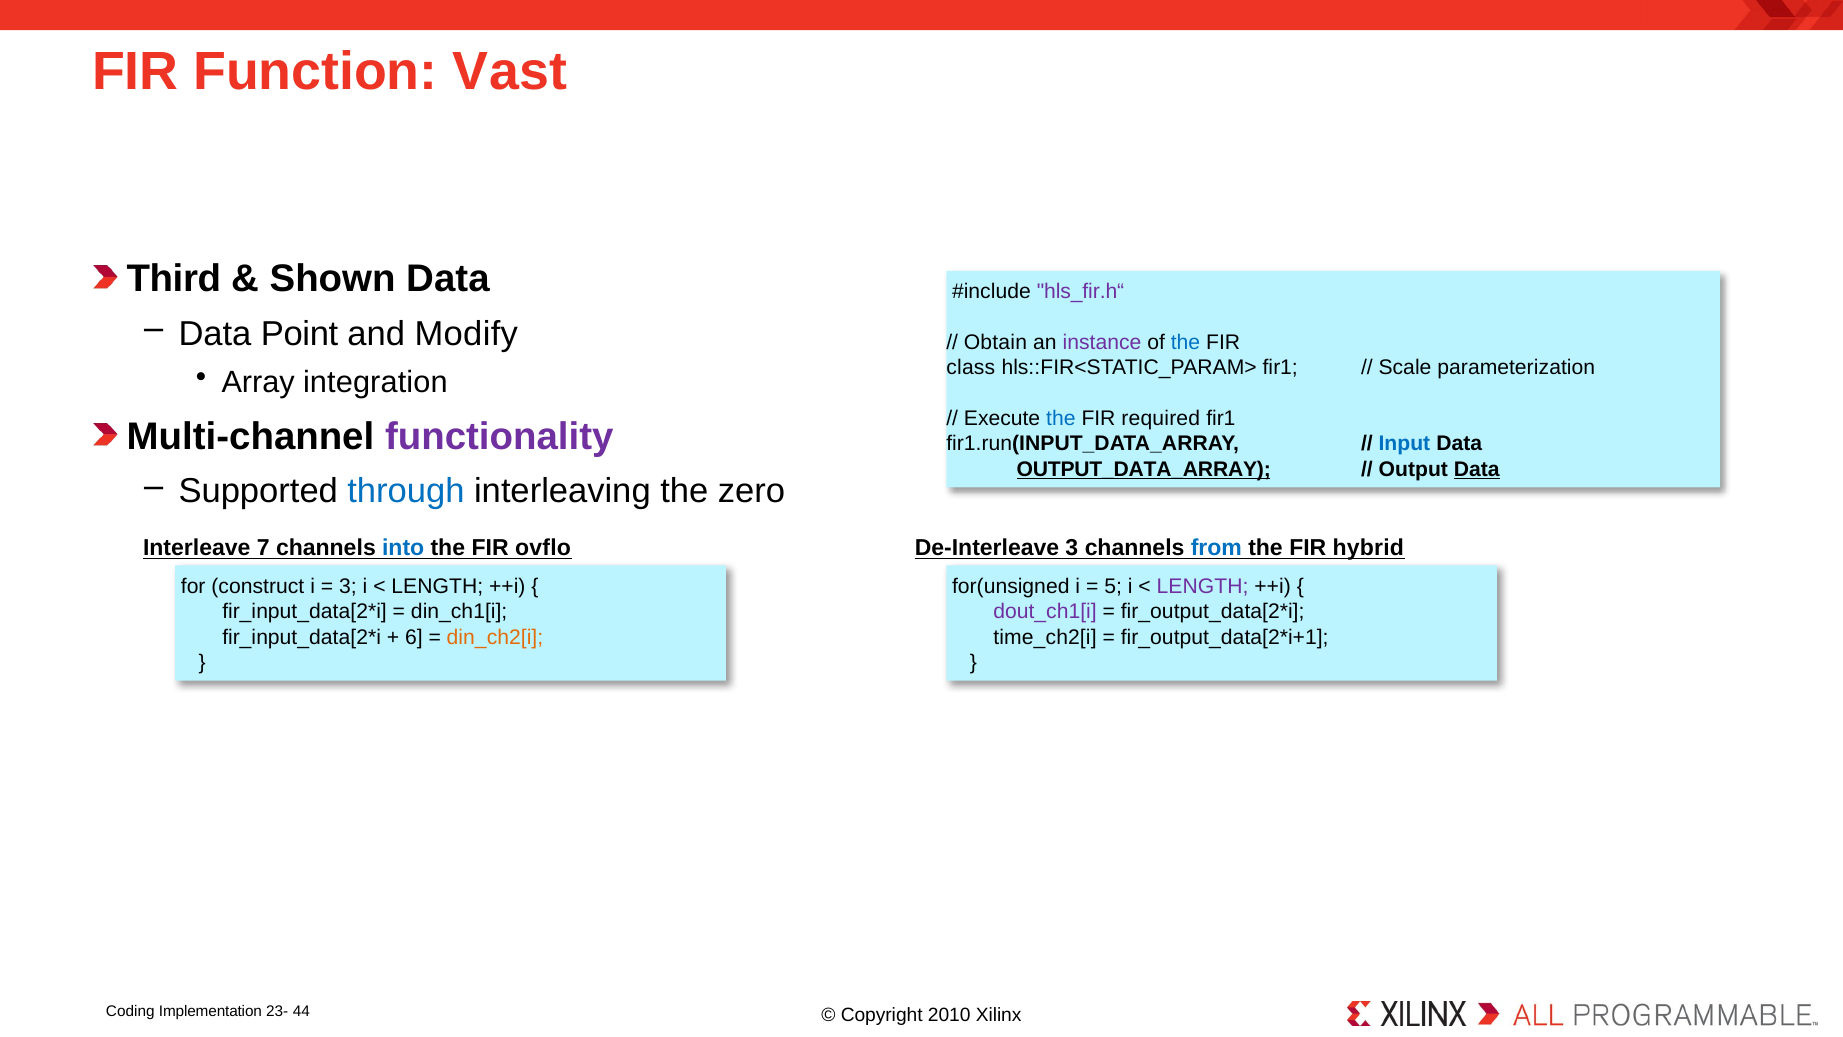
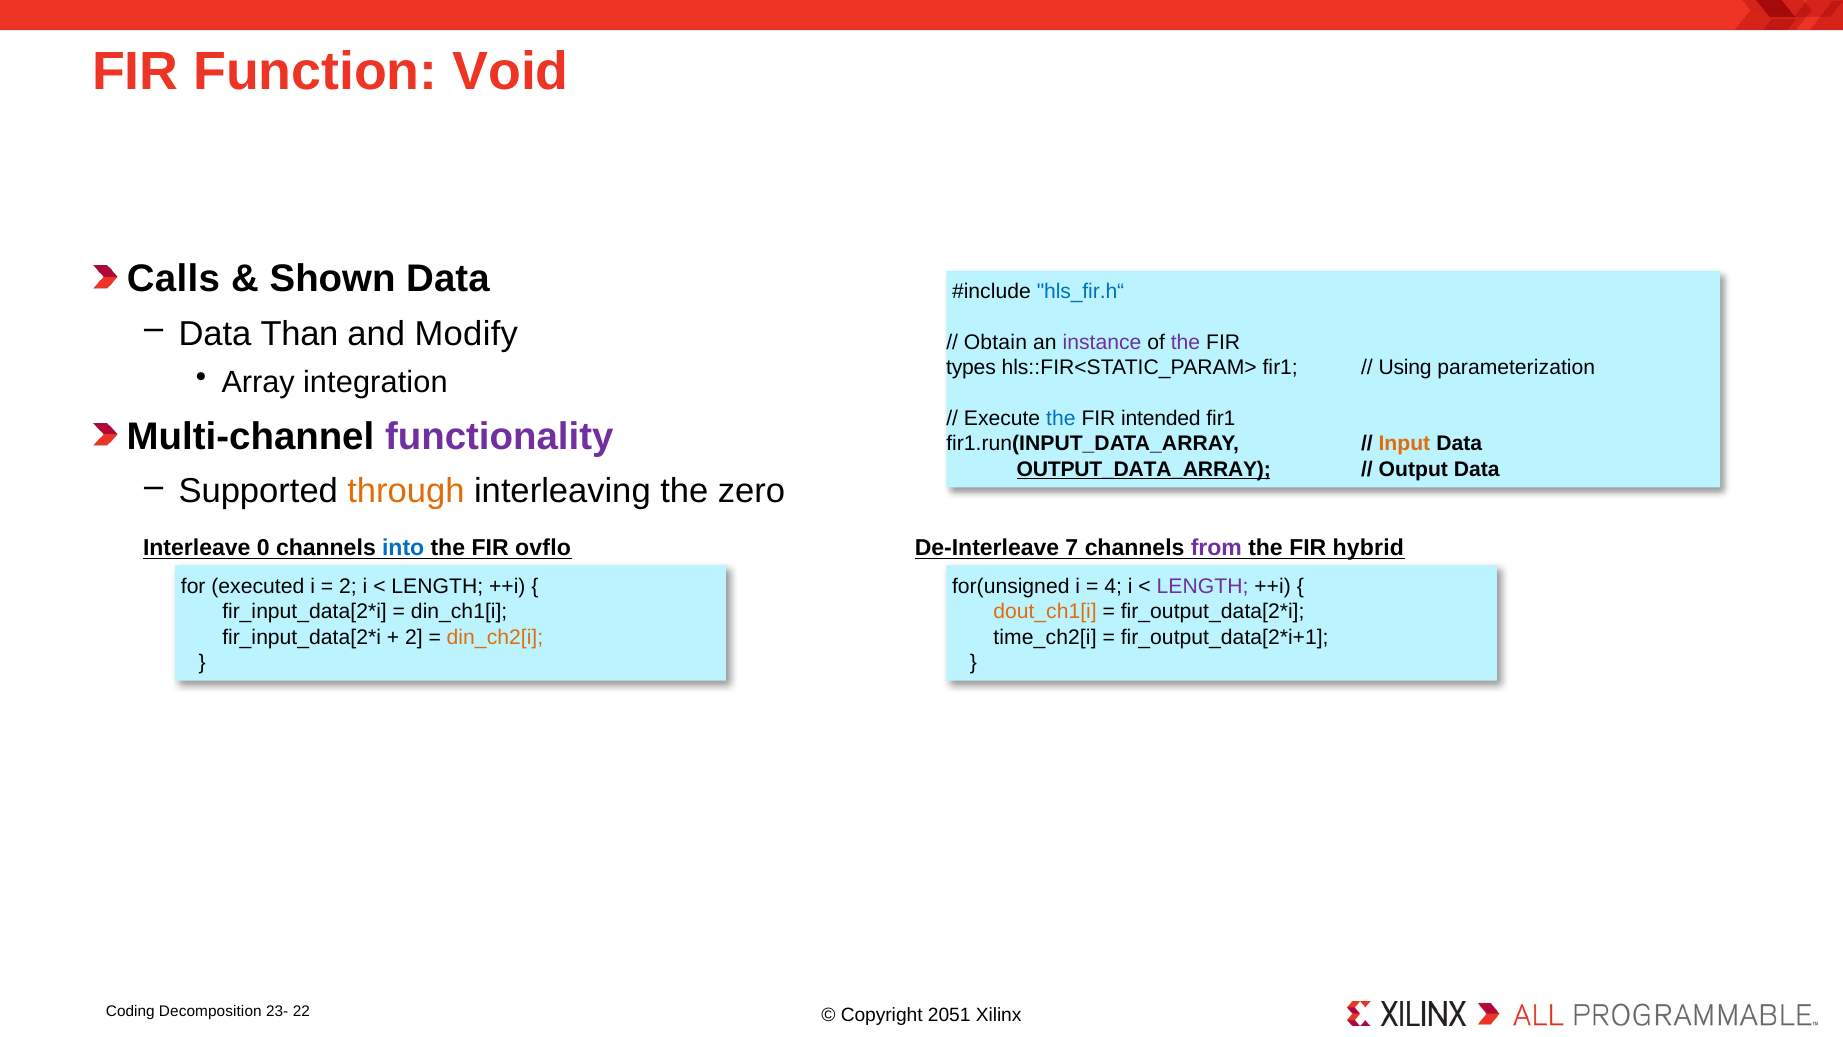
Vast: Vast -> Void (511, 71)
Third: Third -> Calls (173, 279)
hls_fir.h“ colour: purple -> blue (1080, 292)
Point: Point -> Than (300, 334)
the colour: blue -> purple (1186, 343)
class: class -> types (971, 368)
Scale: Scale -> Using (1405, 368)
required: required -> intended (1161, 419)
Input colour: blue -> orange (1404, 444)
Data underline: present -> none (1477, 469)
through colour: blue -> orange (406, 491)
7: 7 -> 0 (263, 548)
De-Interleave 3: 3 -> 7 (1072, 548)
from colour: blue -> purple (1216, 548)
construct: construct -> executed (258, 586)
3: 3 -> 2 (348, 586)
5: 5 -> 4 (1113, 586)
dout_ch1[i colour: purple -> orange (1045, 612)
6: 6 -> 2 (414, 637)
Implementation: Implementation -> Decomposition (210, 1012)
44: 44 -> 22 (301, 1012)
2010: 2010 -> 2051 (949, 1015)
